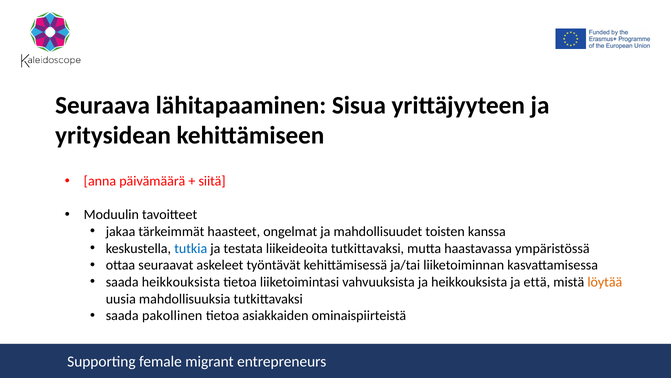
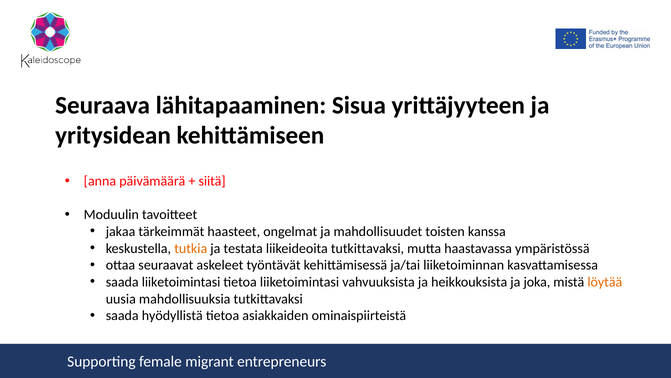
tutkia colour: blue -> orange (191, 248)
saada heikkouksista: heikkouksista -> liiketoimintasi (181, 282)
että: että -> joka (537, 282)
pakollinen: pakollinen -> hyödyllistä (172, 315)
